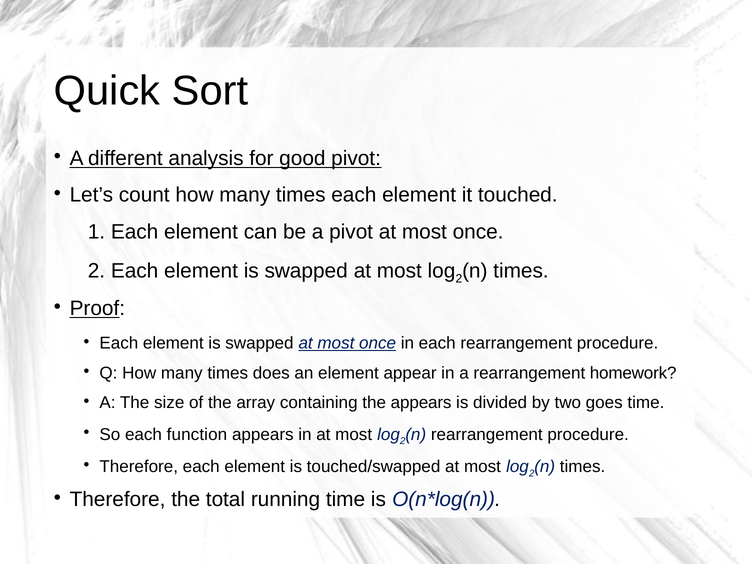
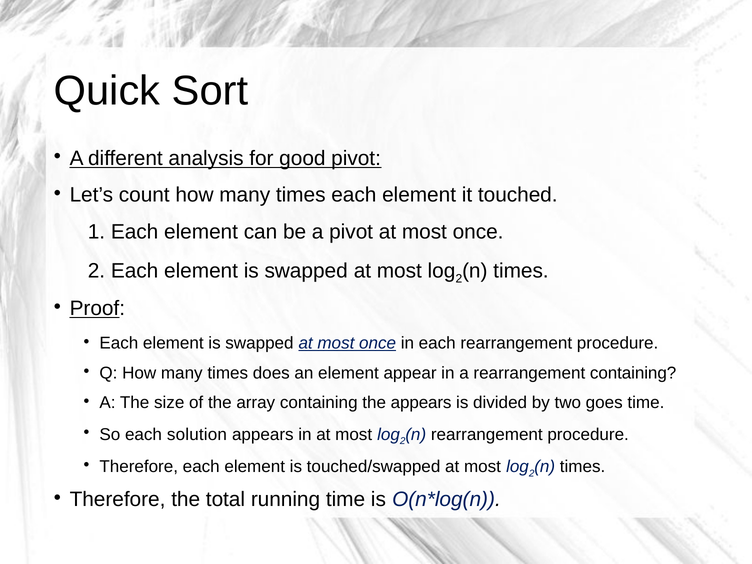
rearrangement homework: homework -> containing (633, 373)
function: function -> solution (197, 434)
